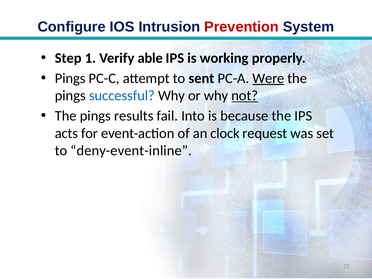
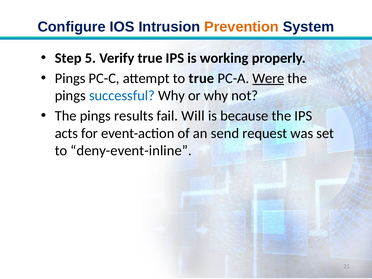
Prevention colour: red -> orange (241, 27)
1: 1 -> 5 (90, 58)
Verify able: able -> true (150, 58)
to sent: sent -> true (201, 78)
not underline: present -> none (245, 96)
Into: Into -> Will (193, 116)
clock: clock -> send (225, 133)
